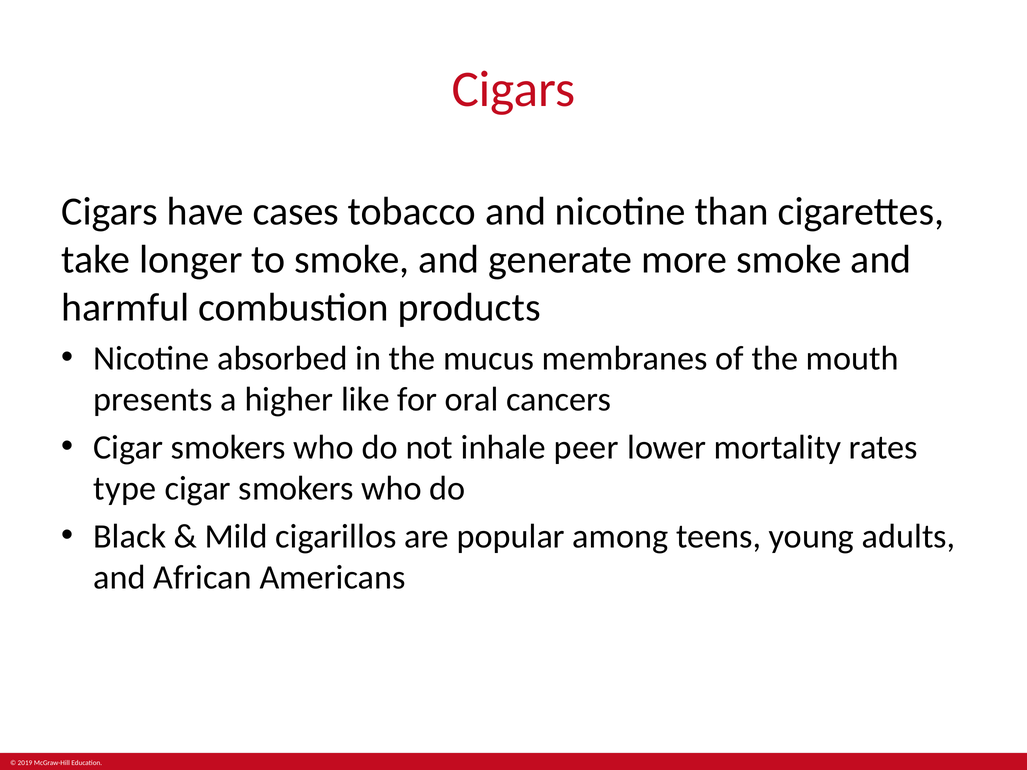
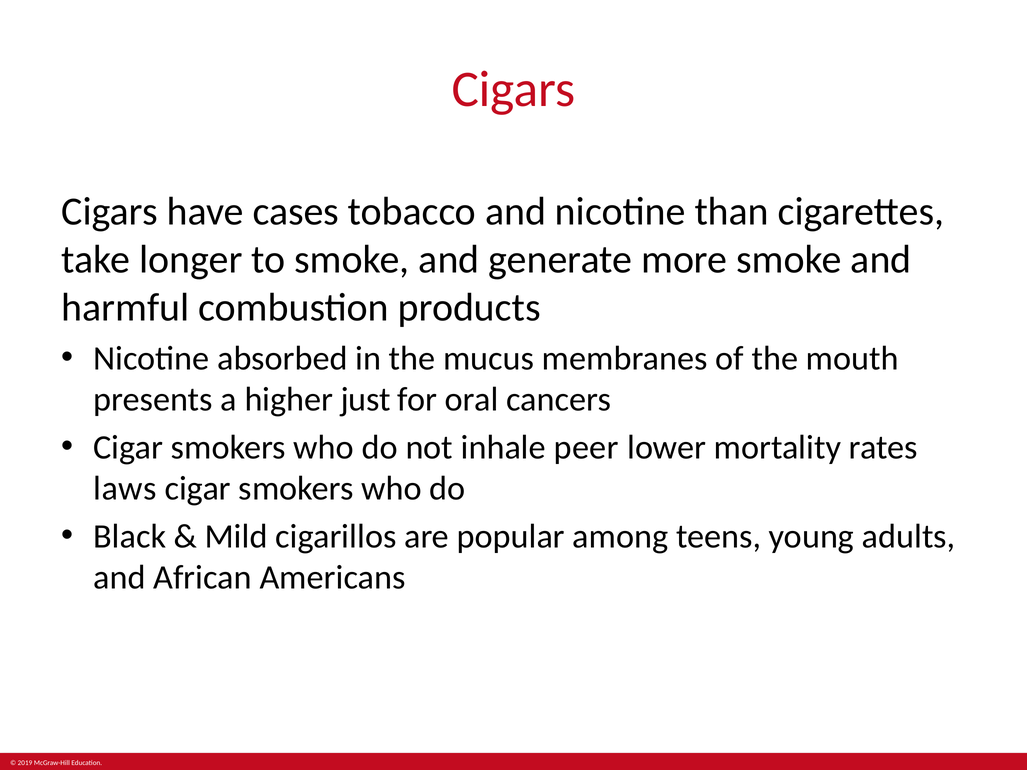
like: like -> just (366, 399)
type: type -> laws (125, 488)
